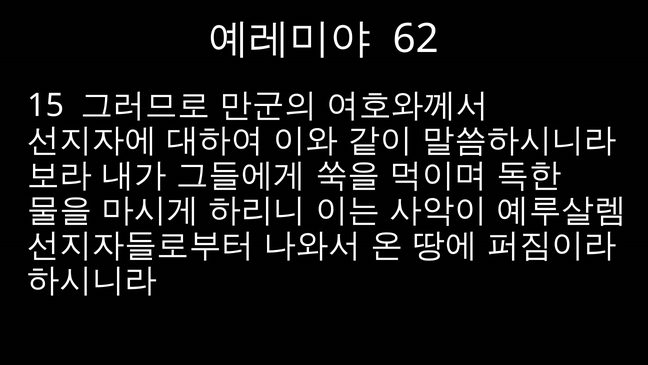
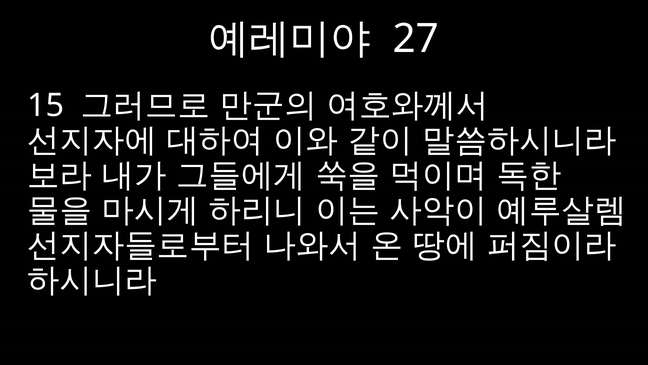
62: 62 -> 27 (416, 39)
